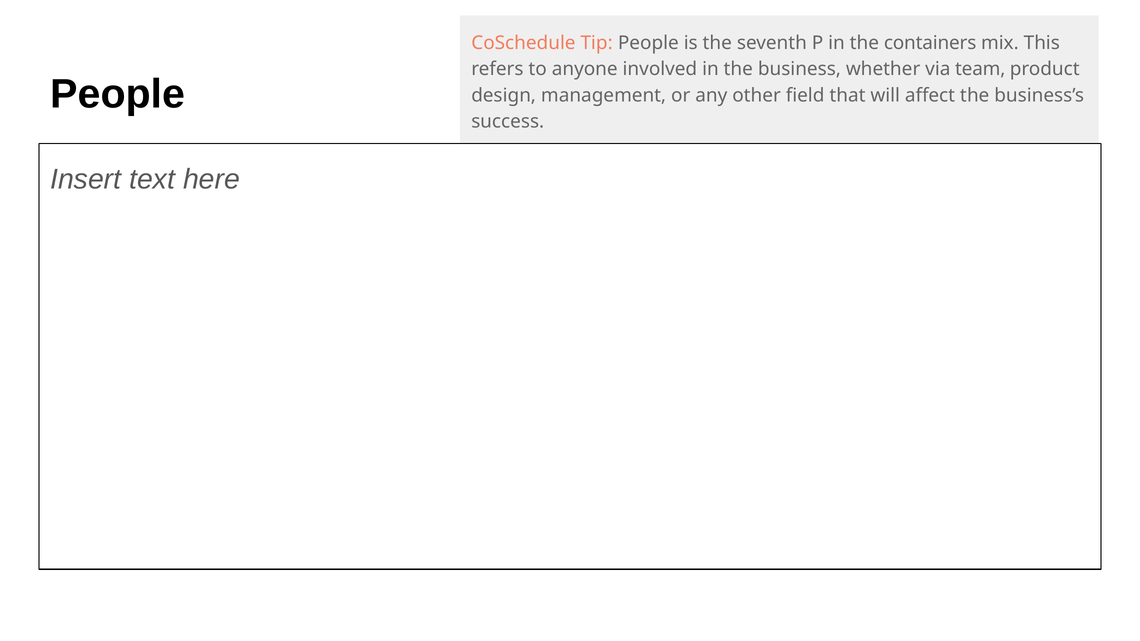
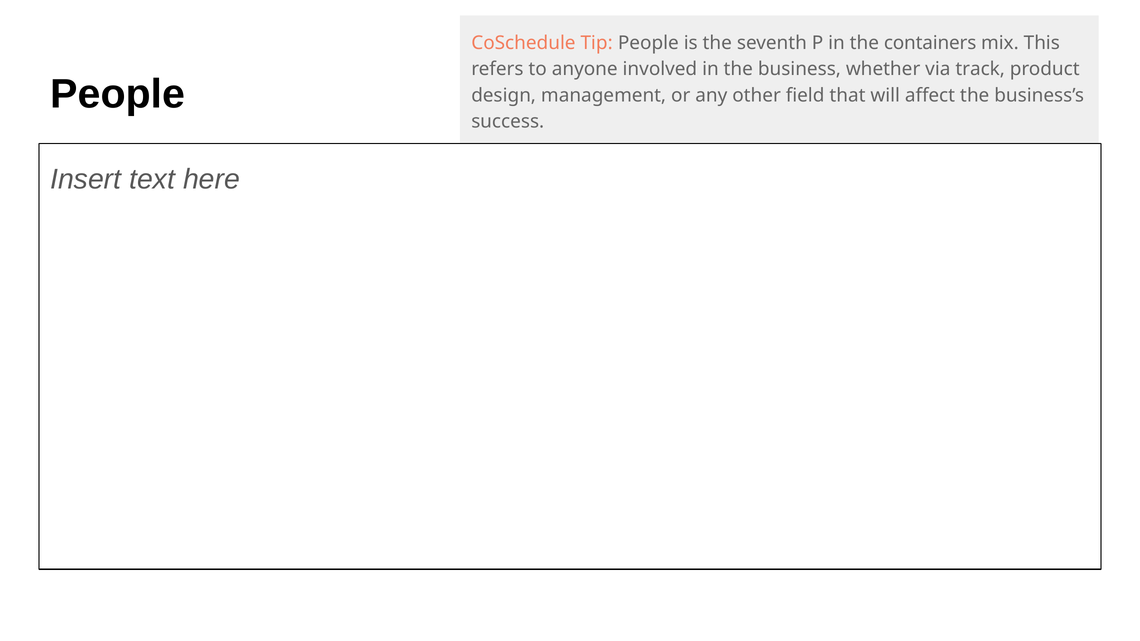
team: team -> track (980, 69)
